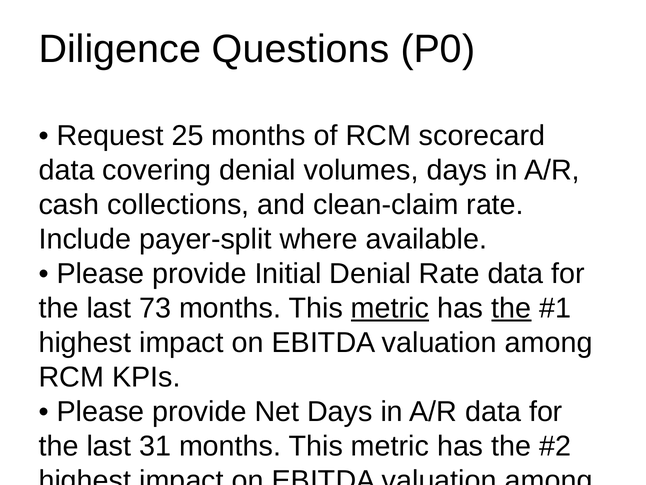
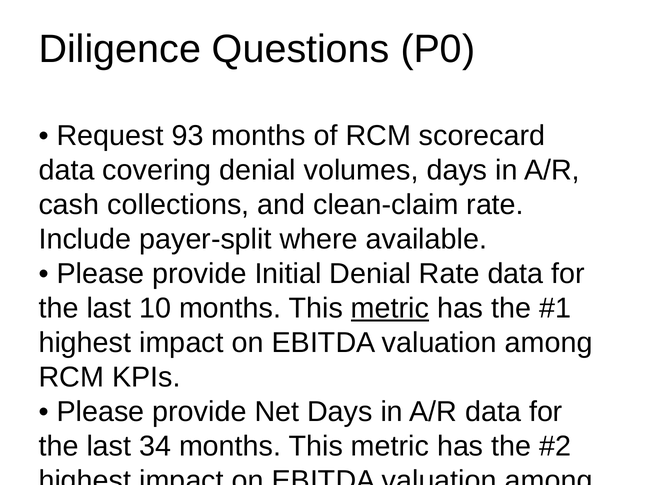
25: 25 -> 93 (188, 135)
73: 73 -> 10 (155, 308)
the underline: present -> none (511, 308)
31: 31 -> 34 (155, 446)
